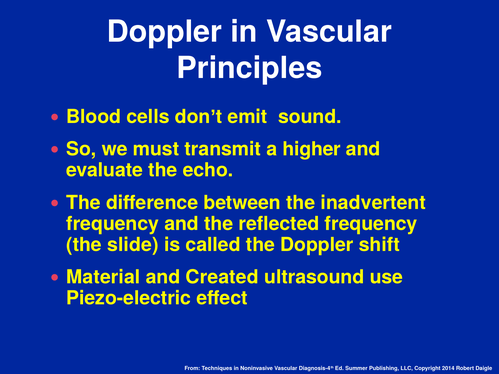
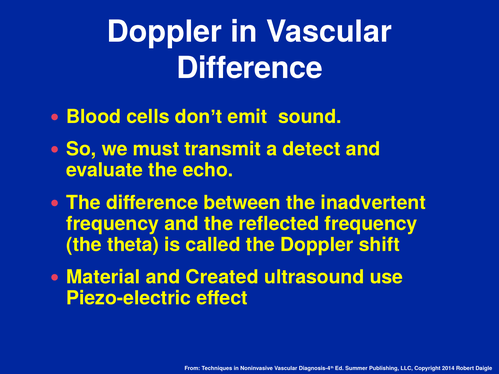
Principles: Principles -> Difference (250, 68)
higher: higher -> detect (311, 149)
slide: slide -> theta (133, 245)
